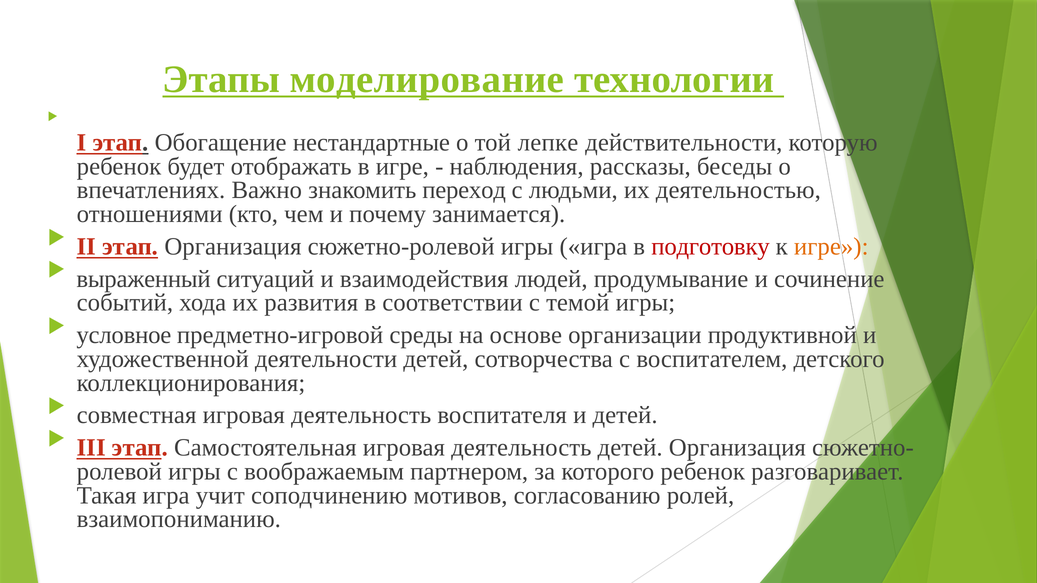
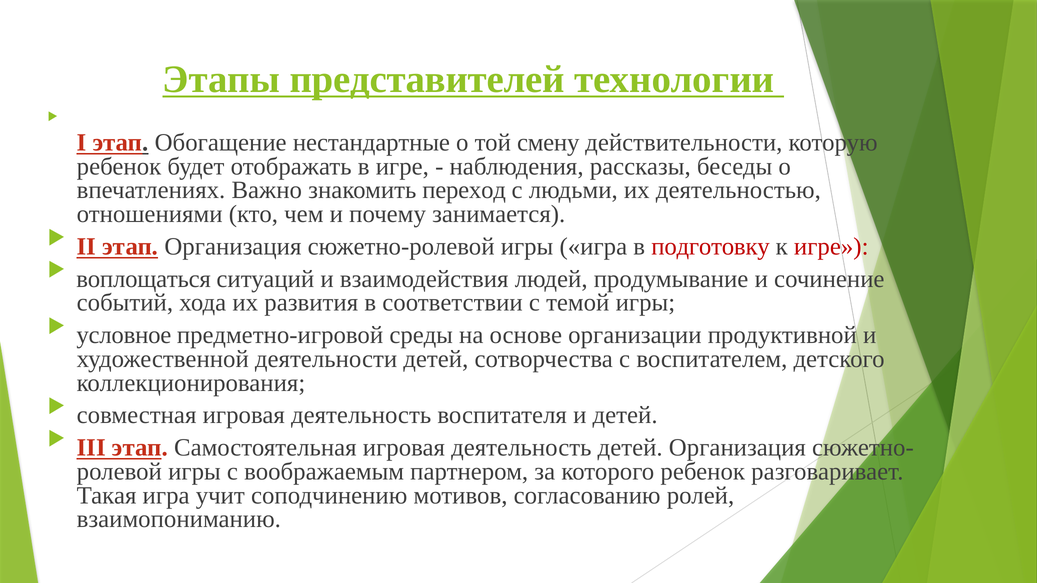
моделирование: моделирование -> представителей (427, 79)
лепке: лепке -> смену (548, 143)
игре colour: orange -> red (831, 247)
выраженный: выраженный -> воплощаться (144, 279)
